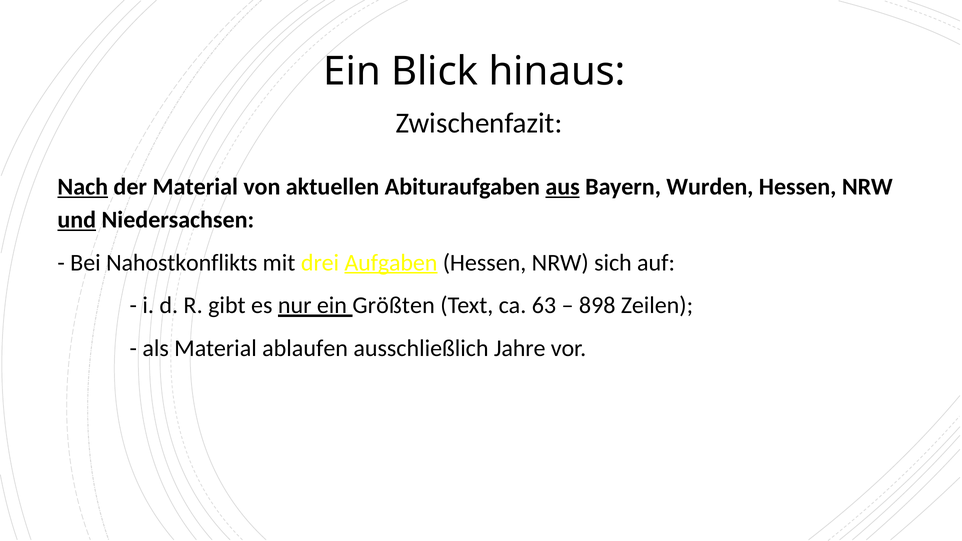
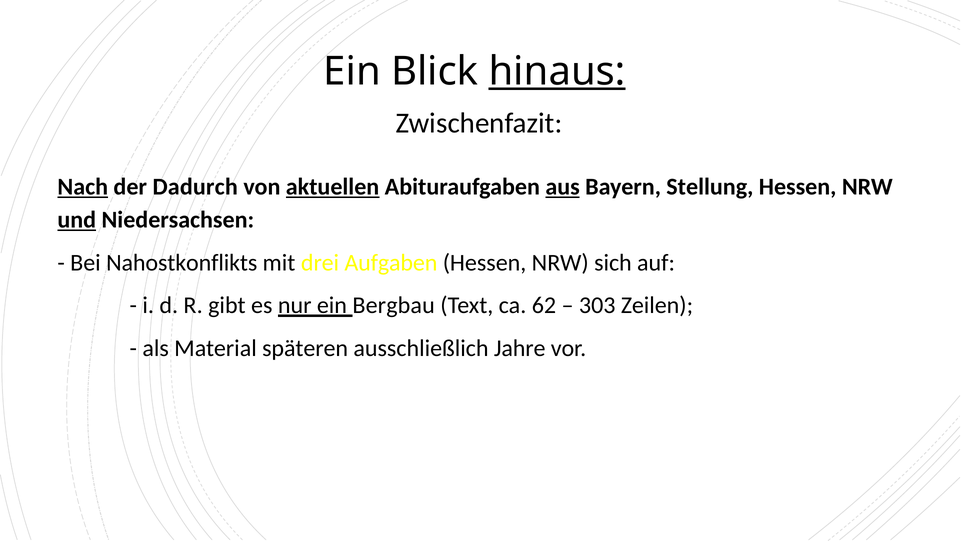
hinaus underline: none -> present (557, 71)
der Material: Material -> Dadurch (195, 187)
aktuellen underline: none -> present (333, 187)
Wurden: Wurden -> Stellung (710, 187)
Aufgaben underline: present -> none (391, 263)
Größten: Größten -> Bergbau (394, 306)
63: 63 -> 62 (544, 306)
898: 898 -> 303 (597, 306)
ablaufen: ablaufen -> späteren (305, 349)
